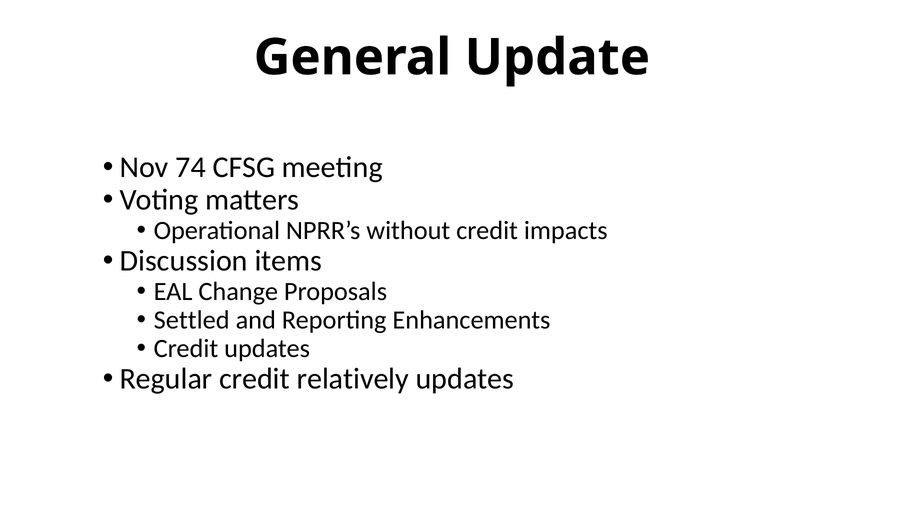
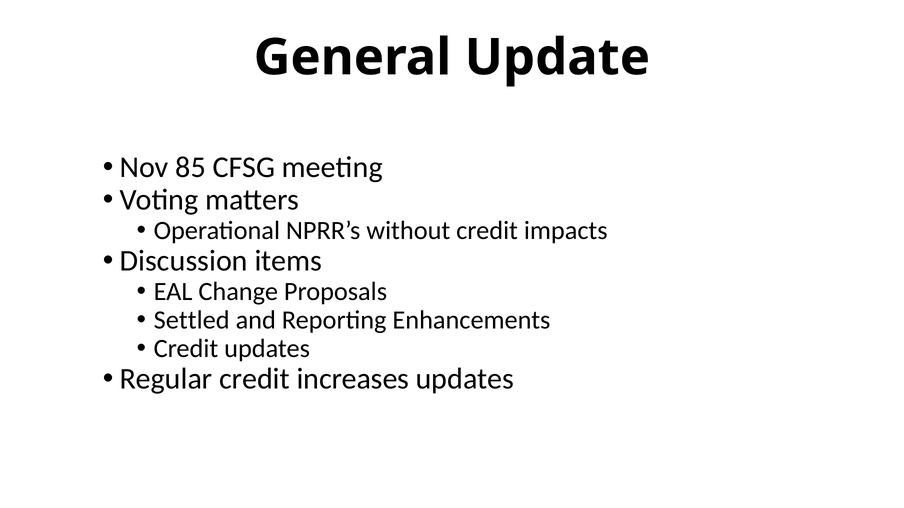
74: 74 -> 85 (191, 168)
relatively: relatively -> increases (353, 379)
